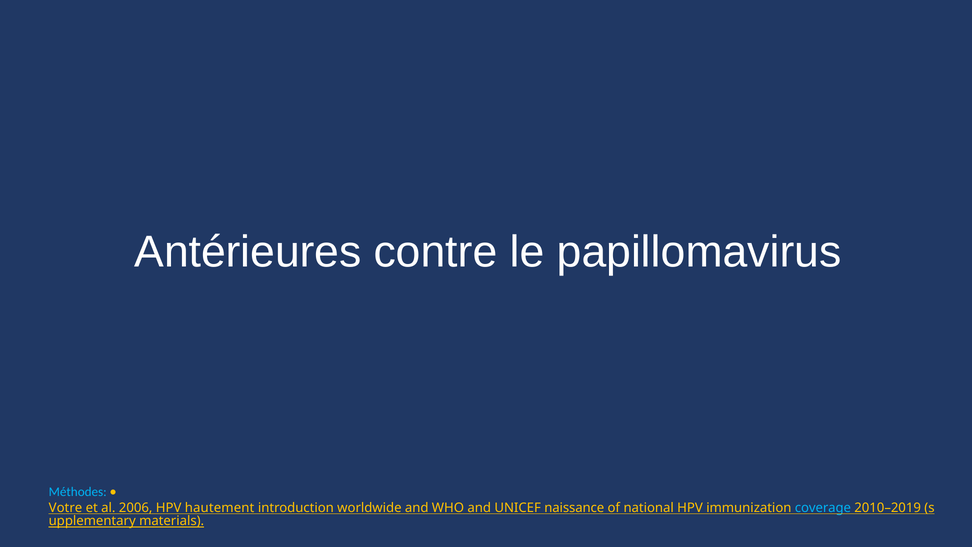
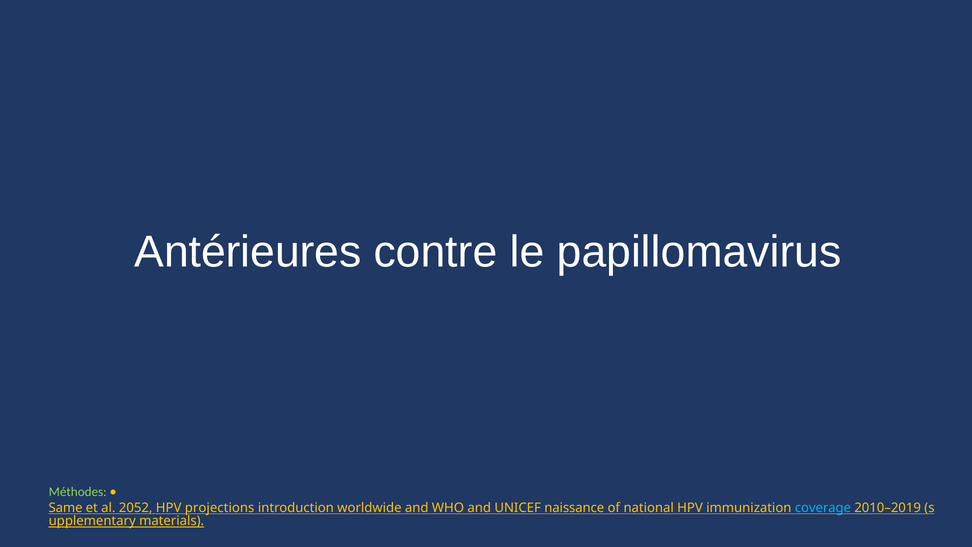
Méthodes colour: light blue -> light green (78, 492)
Votre: Votre -> Same (66, 508)
2006: 2006 -> 2052 (136, 508)
hautement: hautement -> projections (220, 508)
